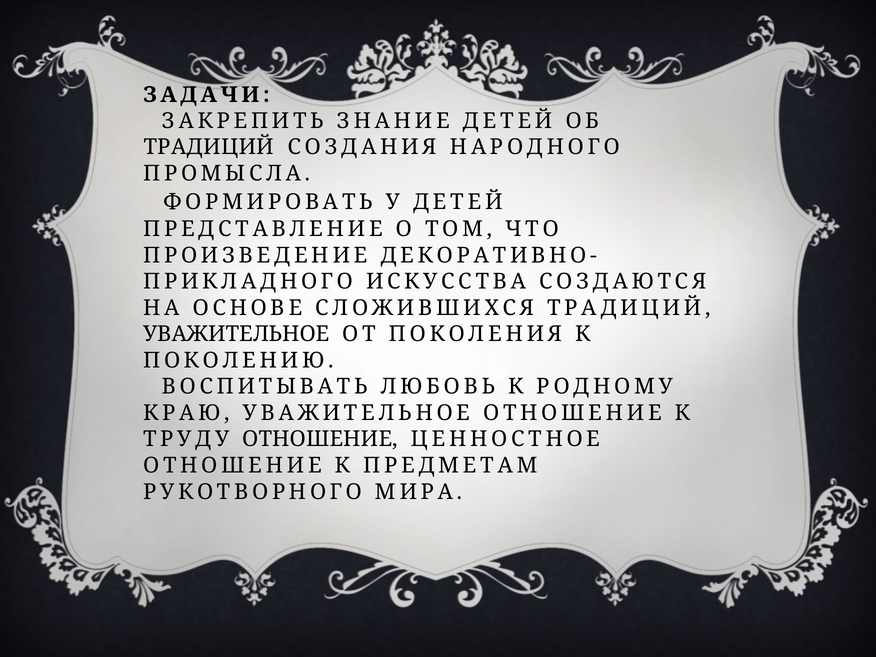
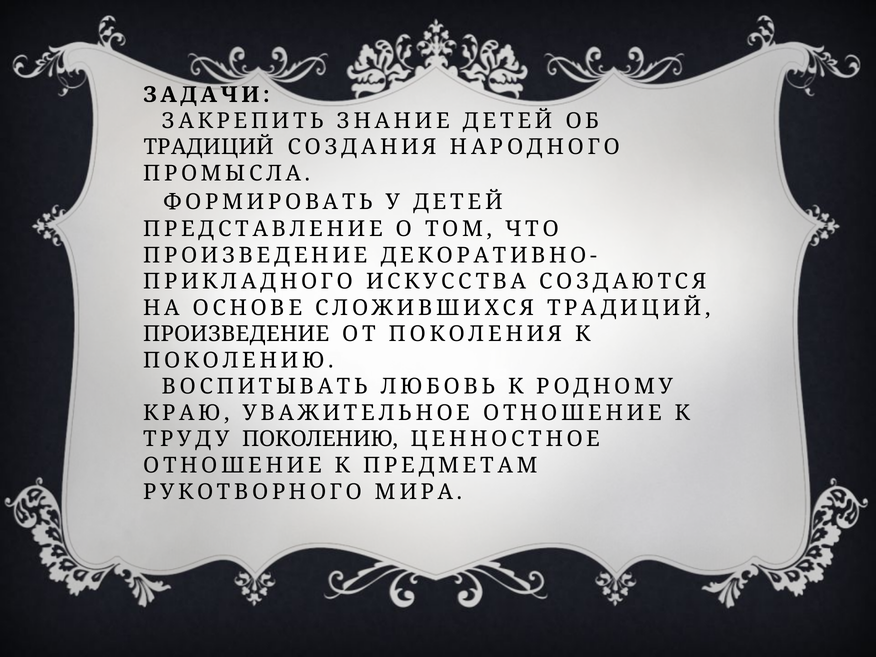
УВАЖИТЕЛЬНОЕ: УВАЖИТЕЛЬНОЕ -> ПРОИЗВЕДЕНИЕ (236, 334)
ТРУДУ ОТНОШЕНИЕ: ОТНОШЕНИЕ -> ПОКОЛЕНИЮ (320, 439)
